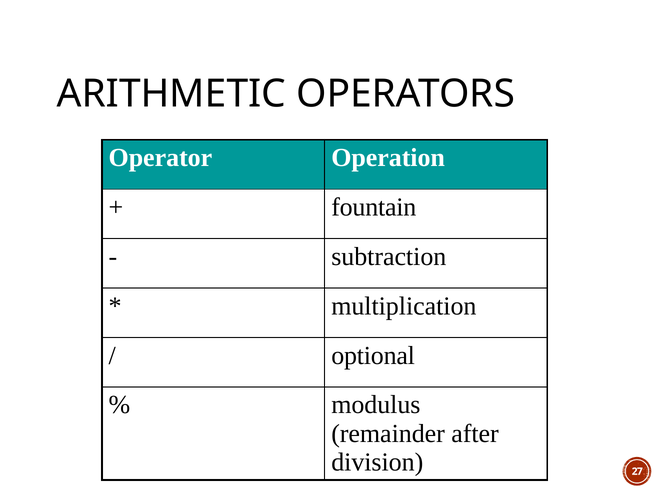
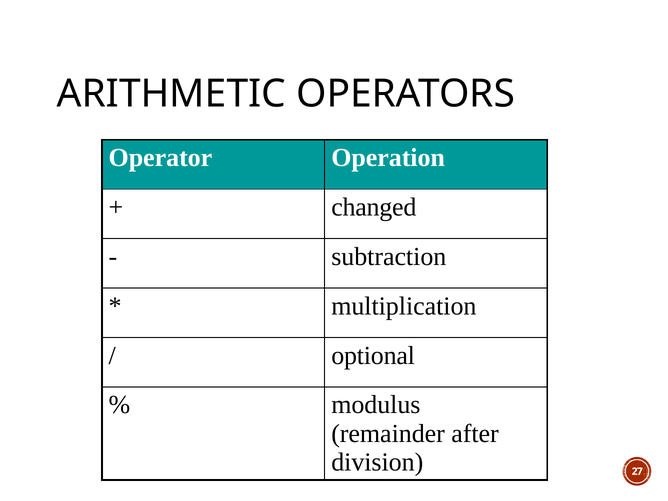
fountain: fountain -> changed (374, 207)
